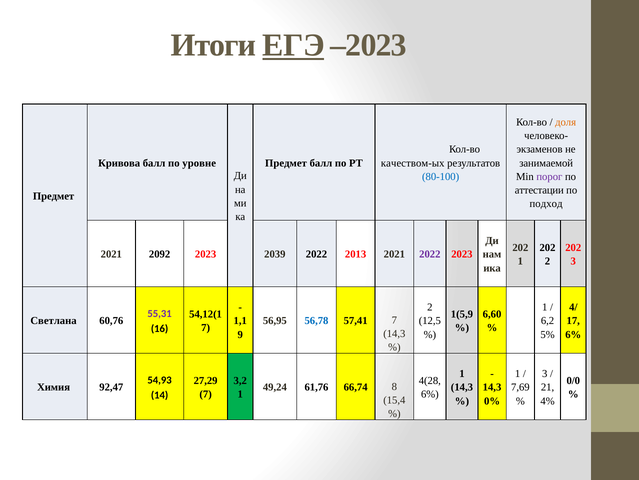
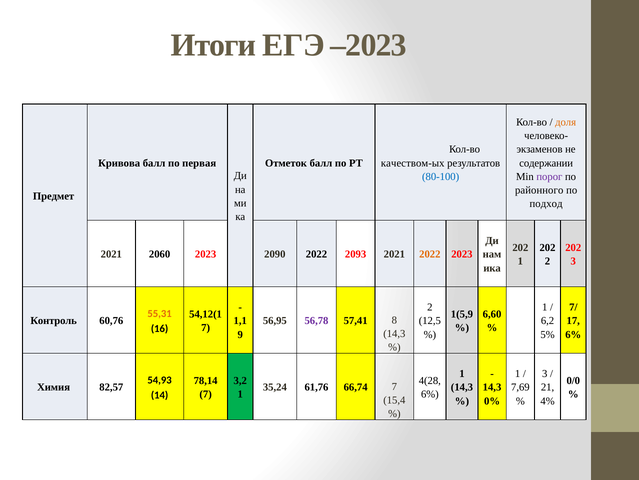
ЕГЭ underline: present -> none (294, 45)
уровне: уровне -> первая (199, 163)
Предмет: Предмет -> Отметок (286, 163)
занимаемой: занимаемой -> содержании (546, 163)
аттестации: аттестации -> районного (539, 190)
2092: 2092 -> 2060 (160, 254)
2039: 2039 -> 2090 (275, 254)
2013: 2013 -> 2093 (356, 254)
2022 colour: purple -> orange (430, 254)
4/: 4/ -> 7/ (573, 307)
55,31 colour: purple -> orange (160, 313)
Светлана: Светлана -> Контроль (54, 320)
56,78 colour: blue -> purple (316, 320)
57,41 7: 7 -> 8 (394, 320)
27,29: 27,29 -> 78,14 (206, 380)
92,47: 92,47 -> 82,57 (111, 387)
49,24: 49,24 -> 35,24 (275, 387)
66,74 8: 8 -> 7 (394, 386)
